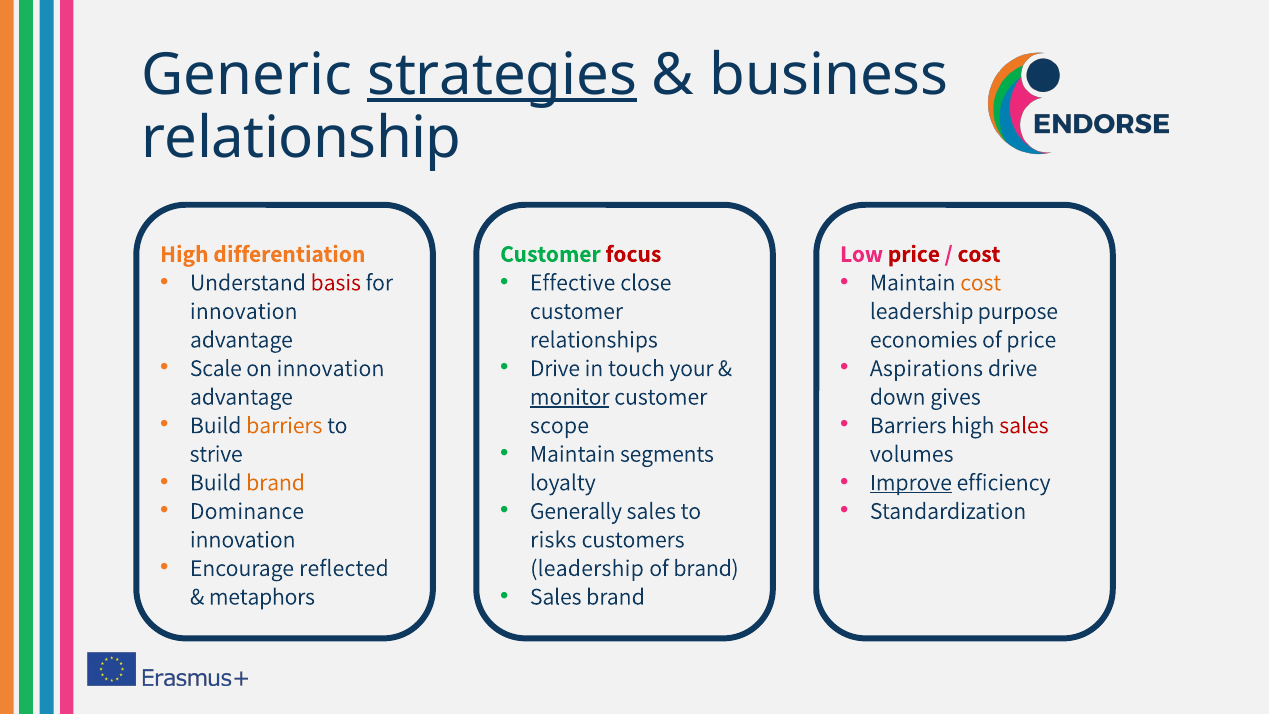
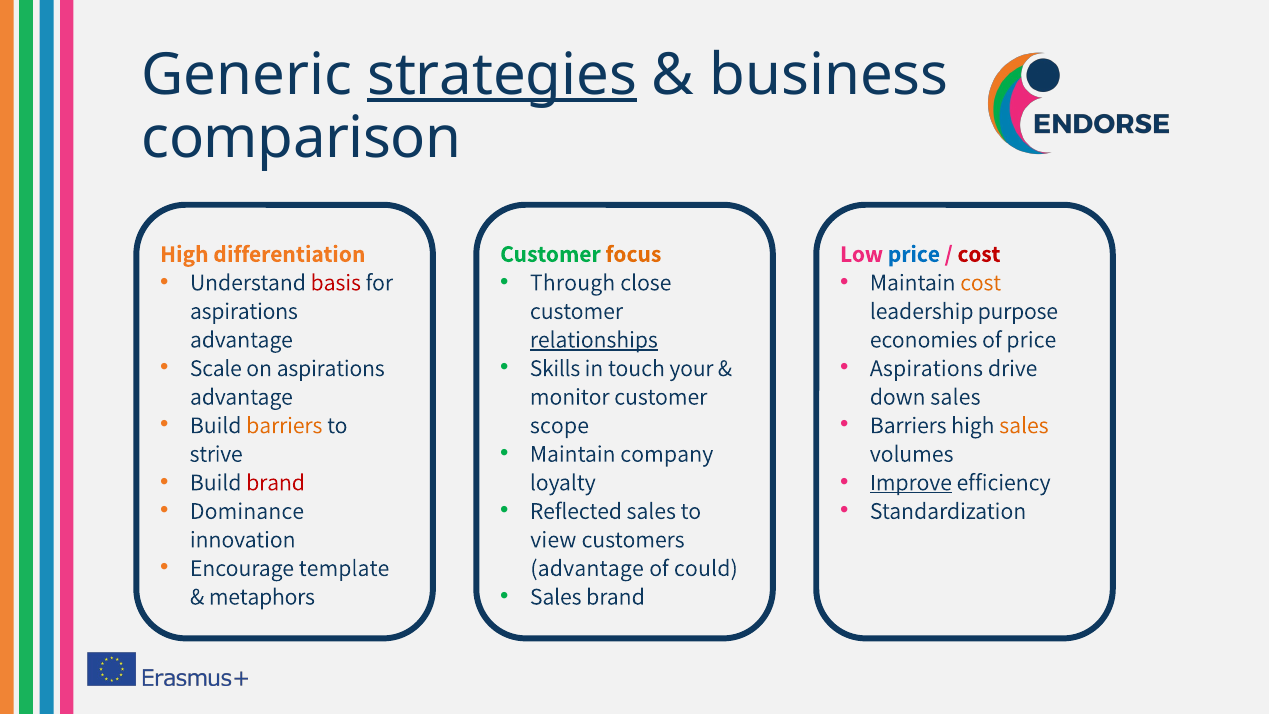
relationship: relationship -> comparison (302, 138)
focus colour: red -> orange (633, 254)
price colour: red -> blue (914, 254)
Effective: Effective -> Through (573, 282)
innovation: innovation -> aspirations (244, 311)
relationships underline: none -> present (594, 340)
on innovation: innovation -> aspirations (331, 368)
Drive: Drive -> Skills (555, 368)
monitor underline: present -> none (570, 397)
down gives: gives -> sales (955, 397)
sales colour: red -> orange (1024, 425)
segments: segments -> company (667, 454)
brand colour: orange -> red (276, 482)
Generally: Generally -> Reflected (576, 511)
risks: risks -> view (553, 539)
reflected: reflected -> template (344, 568)
leadership: leadership -> advantage (587, 568)
of brand: brand -> could (706, 568)
